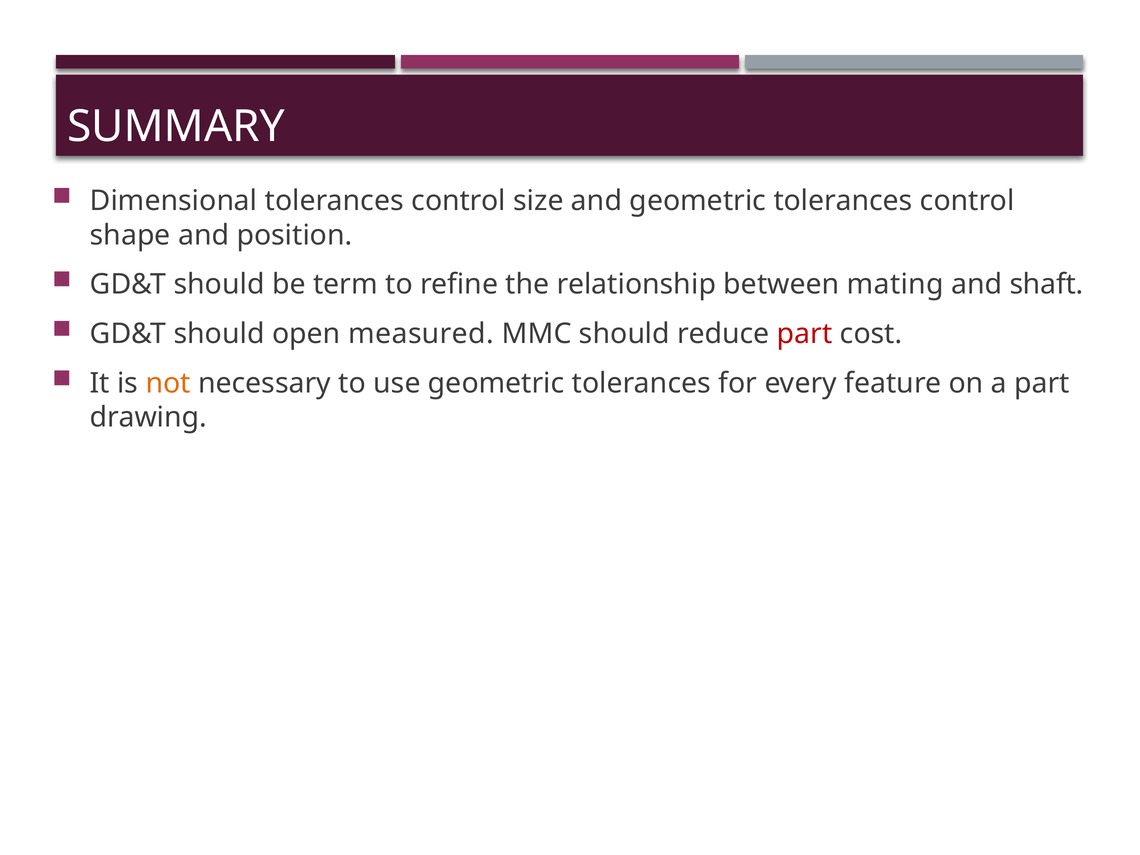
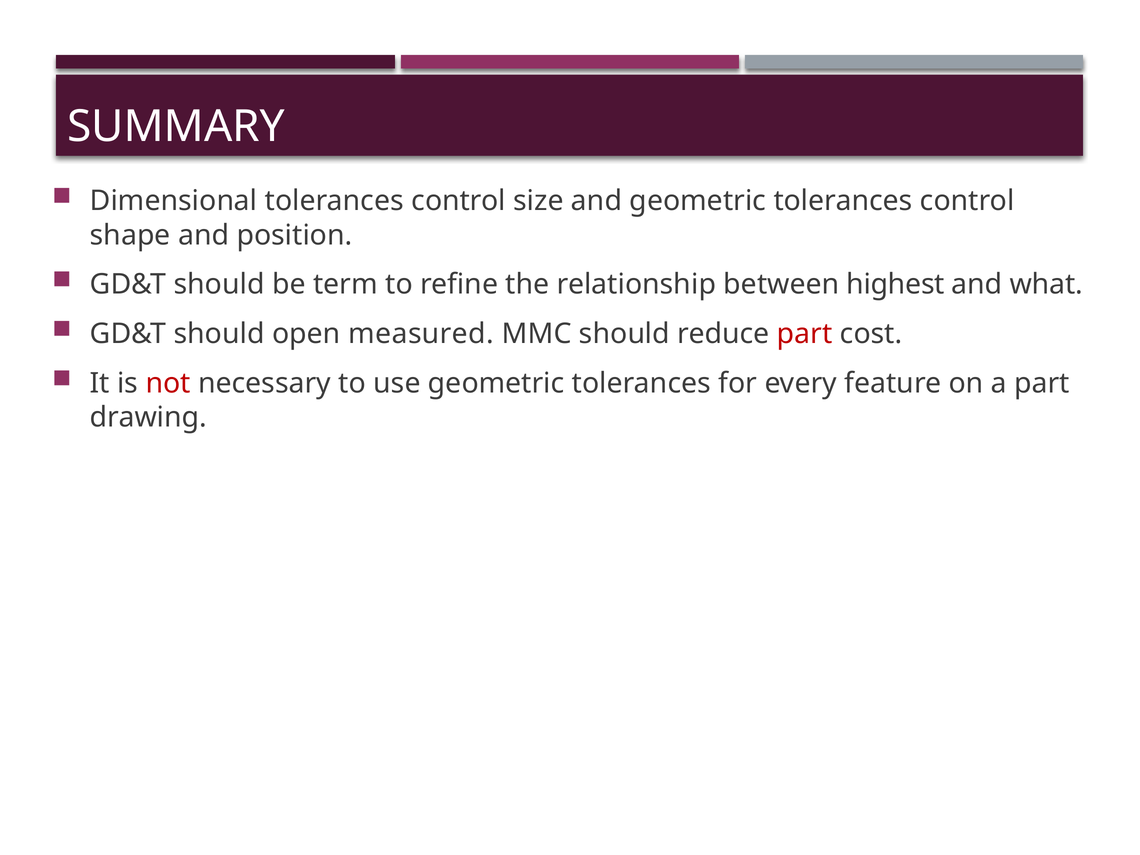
mating: mating -> highest (895, 285)
shaft: shaft -> what (1046, 285)
not colour: orange -> red (168, 383)
